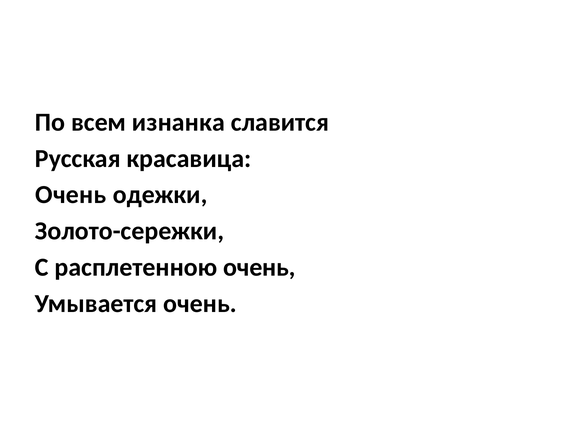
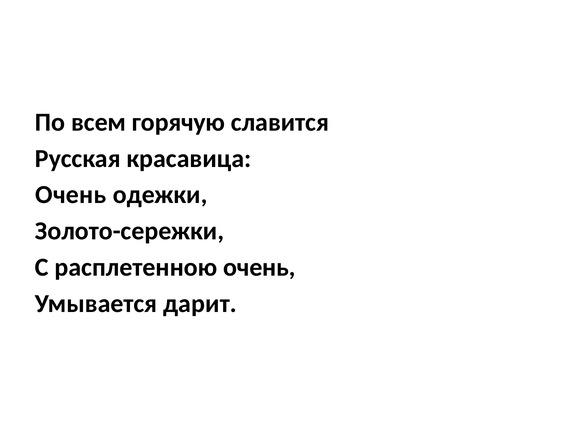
изнанка: изнанка -> горячую (179, 122)
Умывается очень: очень -> дарит (200, 304)
